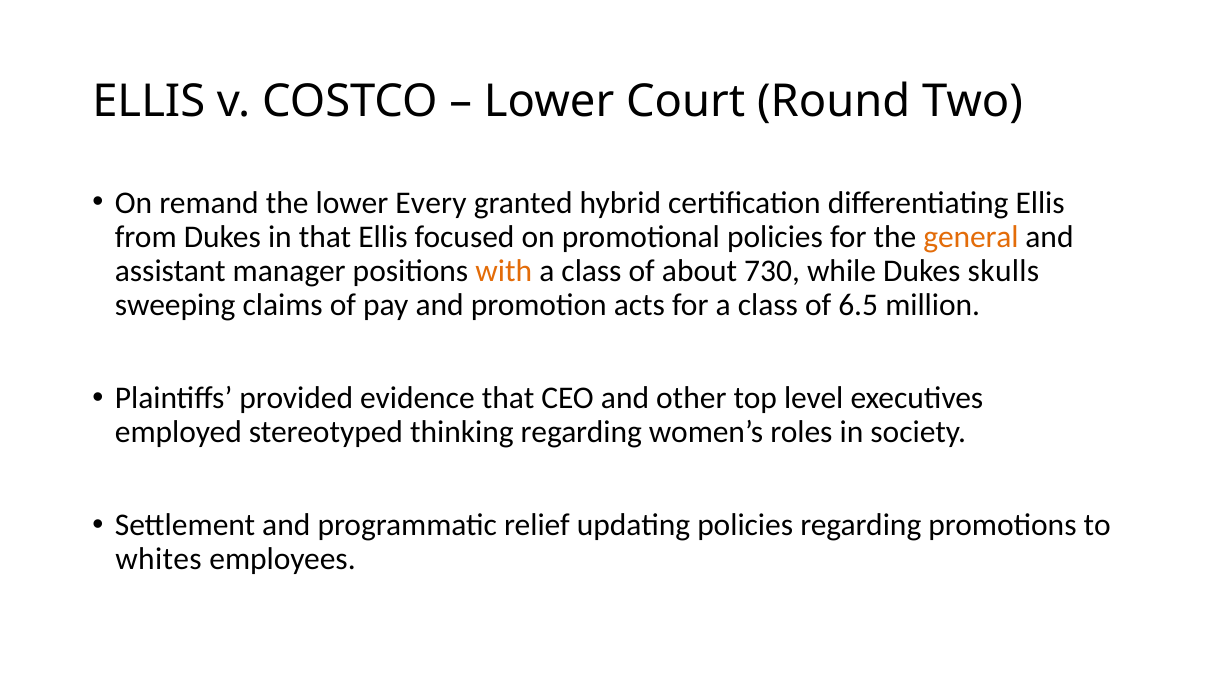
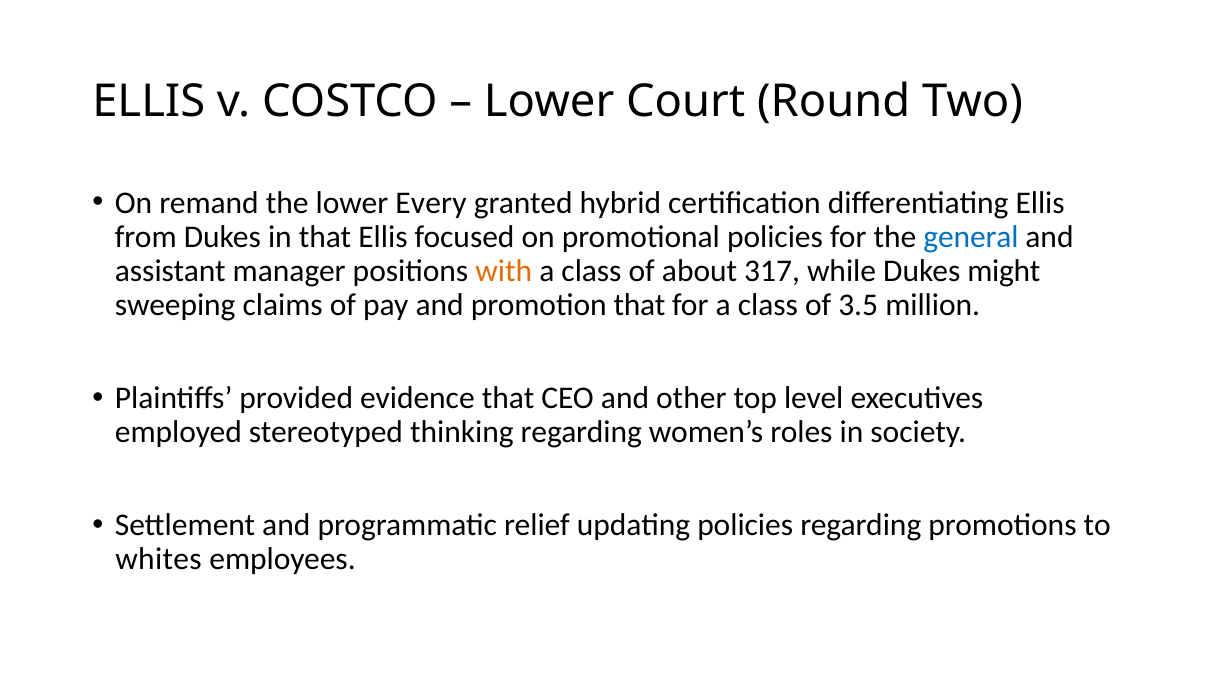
general colour: orange -> blue (971, 237)
730: 730 -> 317 (772, 271)
skulls: skulls -> might (1004, 271)
promotion acts: acts -> that (640, 305)
6.5: 6.5 -> 3.5 (858, 305)
